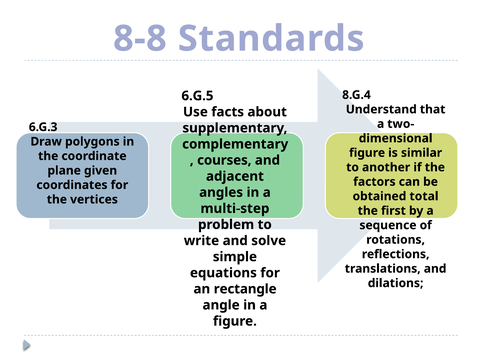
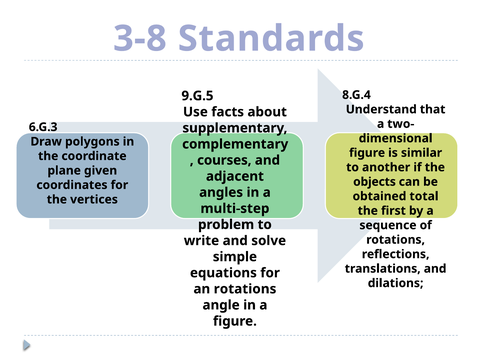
8-8: 8-8 -> 3-8 (140, 39)
6.G.5: 6.G.5 -> 9.G.5 (197, 96)
factors: factors -> objects (374, 182)
an rectangle: rectangle -> rotations (245, 289)
